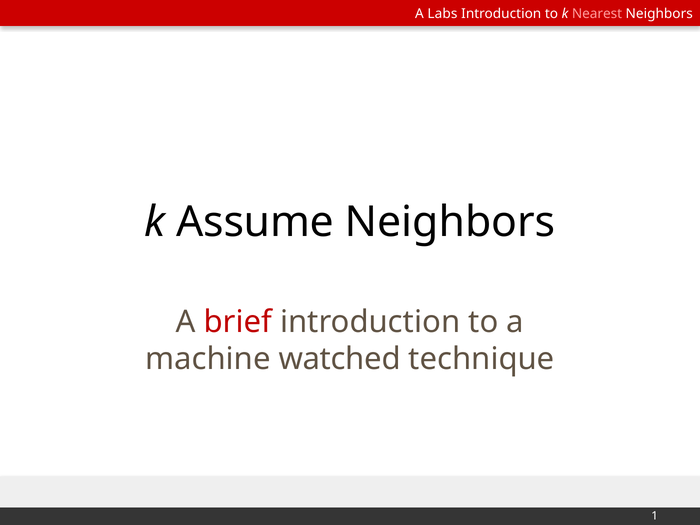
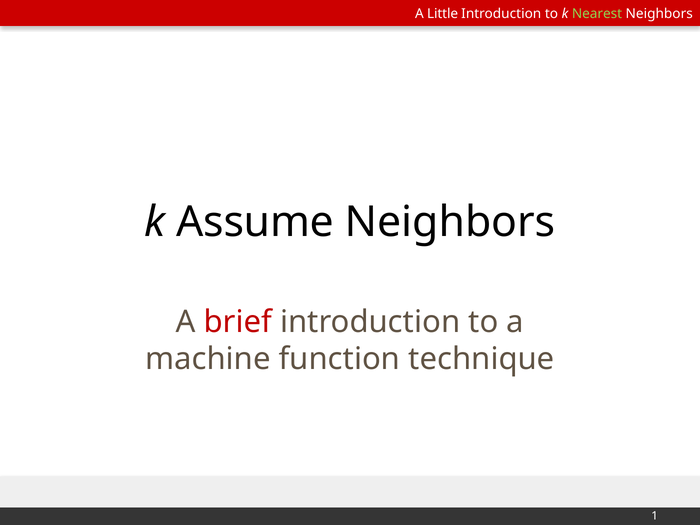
Labs: Labs -> Little (443, 14)
Nearest colour: pink -> light green (597, 14)
watched: watched -> function (339, 359)
